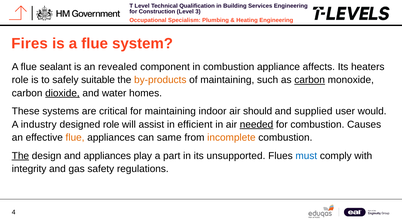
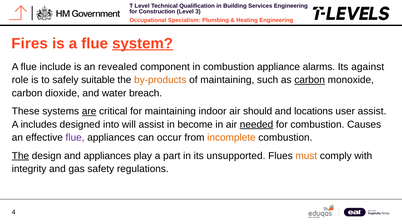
system underline: none -> present (143, 44)
sealant: sealant -> include (55, 67)
affects: affects -> alarms (319, 67)
heaters: heaters -> against (368, 67)
dioxide underline: present -> none (62, 93)
homes: homes -> breach (146, 93)
are underline: none -> present (89, 112)
supplied: supplied -> locations (314, 112)
user would: would -> assist (372, 112)
industry: industry -> includes (39, 125)
designed role: role -> into (111, 125)
efficient: efficient -> become (195, 125)
flue colour: orange -> purple (75, 138)
same: same -> occur (169, 138)
must colour: blue -> orange (306, 156)
